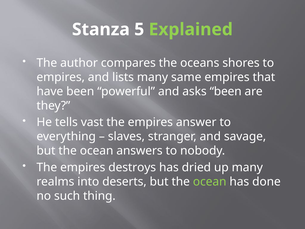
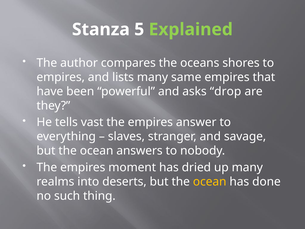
asks been: been -> drop (226, 91)
destroys: destroys -> moment (132, 167)
ocean colour: light green -> yellow (210, 182)
